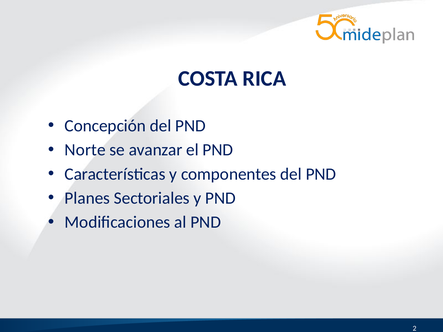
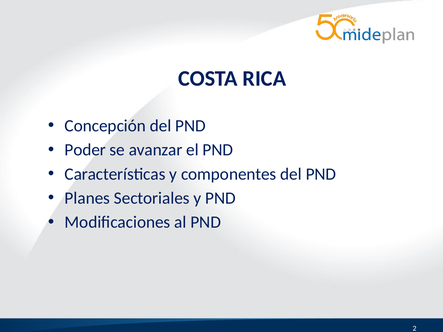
Norte: Norte -> Poder (85, 150)
